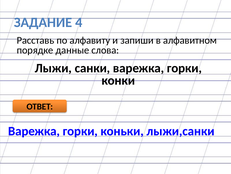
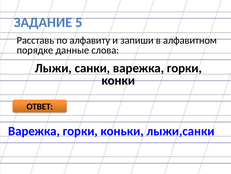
4: 4 -> 5 (79, 22)
